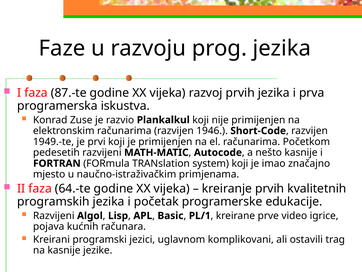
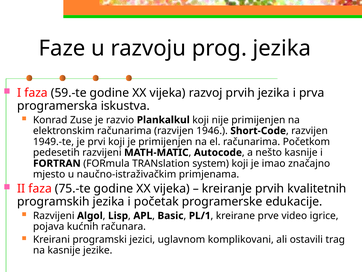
87.-te: 87.-te -> 59.-te (69, 93)
64.-te: 64.-te -> 75.-te (73, 188)
